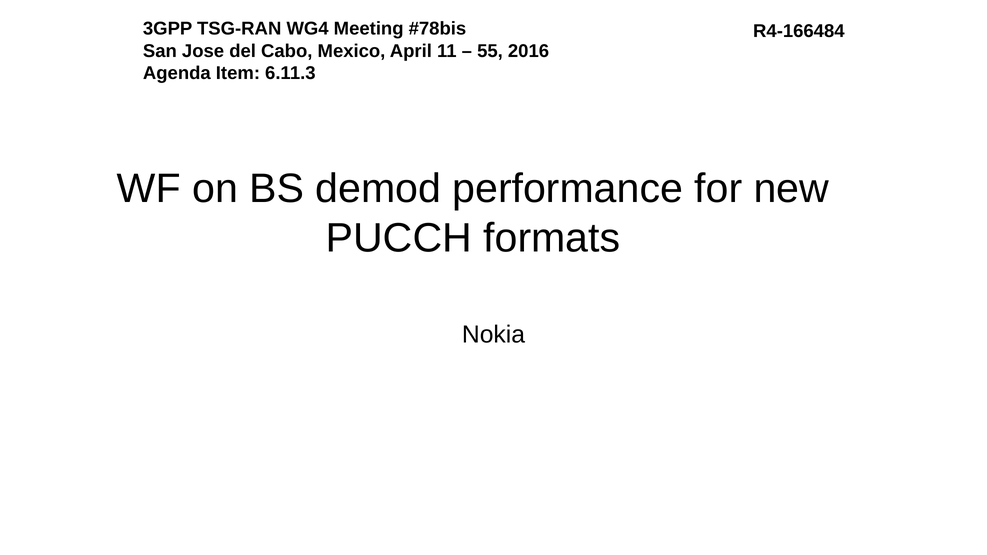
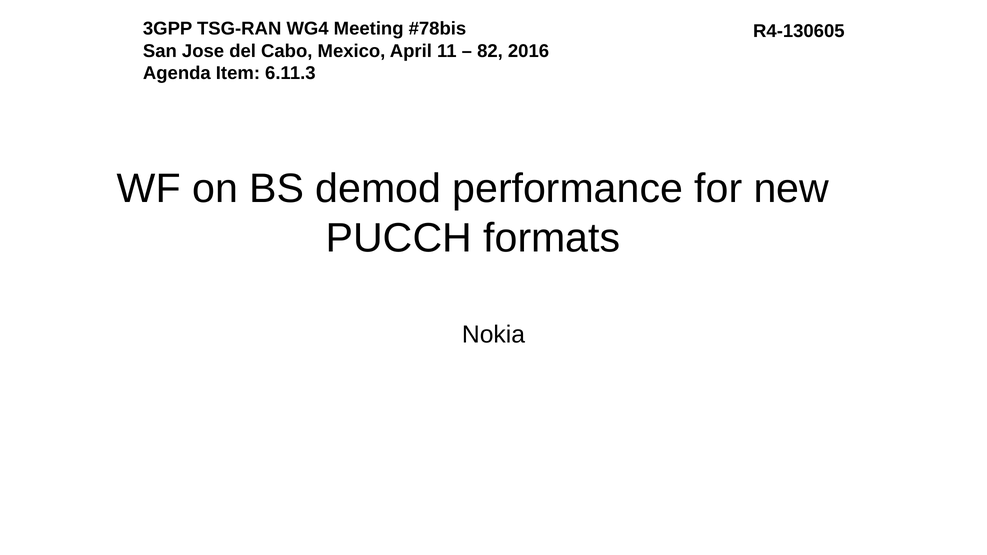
R4-166484: R4-166484 -> R4-130605 (799, 31)
55: 55 -> 82 (490, 51)
